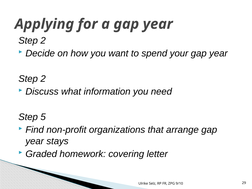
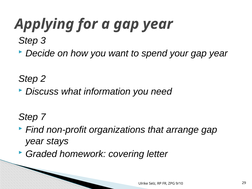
2: 2 -> 3 (43, 41)
5: 5 -> 7 (43, 117)
